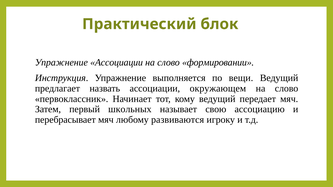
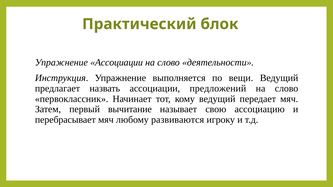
формировании: формировании -> деятельности (218, 63)
окружающем: окружающем -> предложений (218, 88)
школьных: школьных -> вычитание (130, 109)
